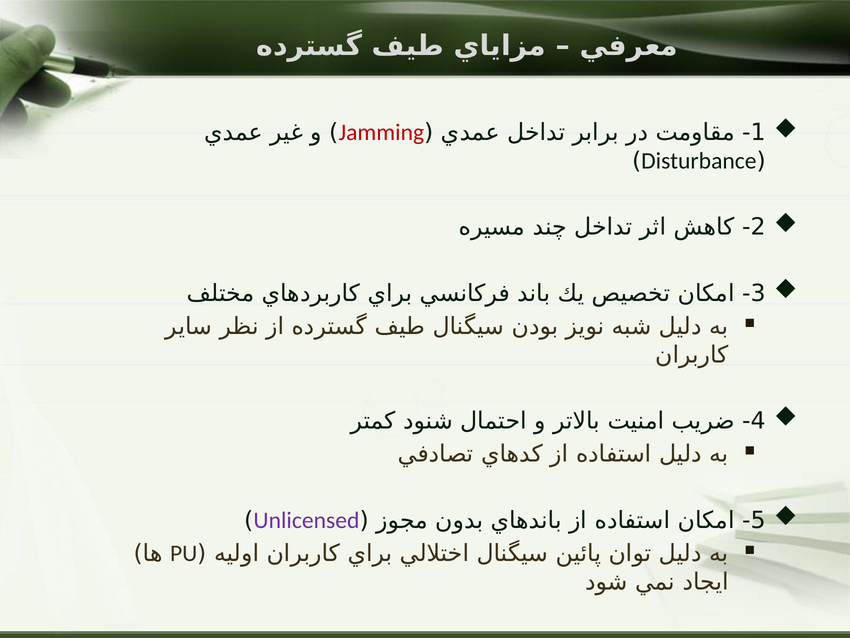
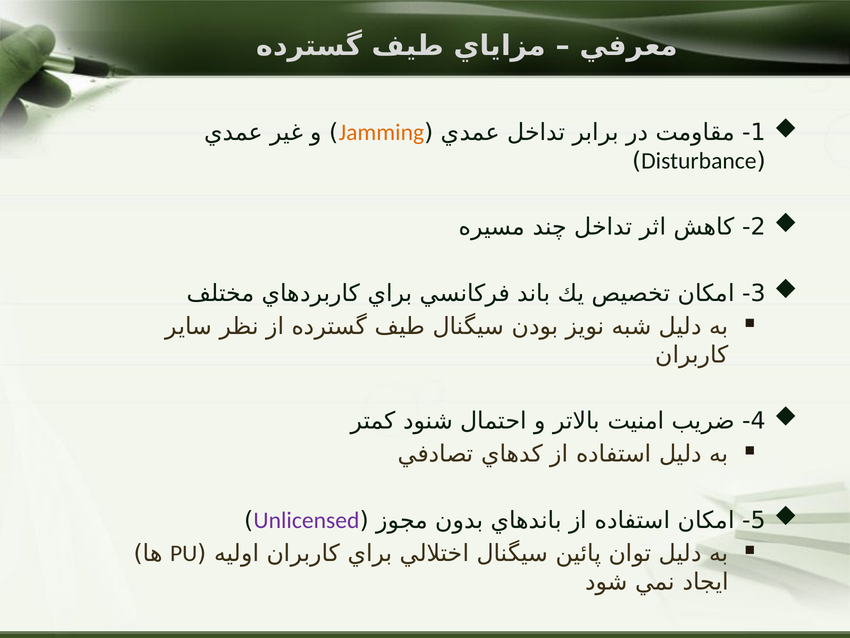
Jamming colour: red -> orange (381, 133)
